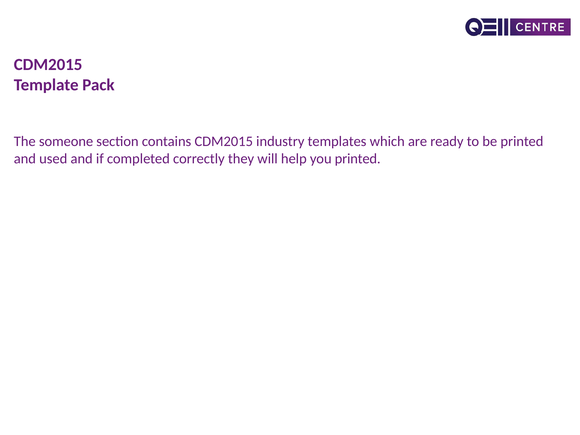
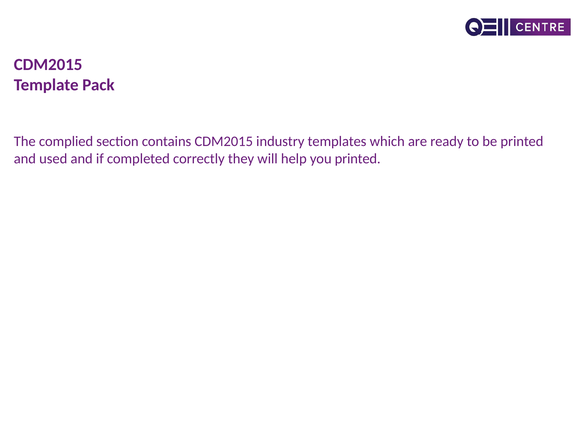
someone: someone -> complied (66, 141)
